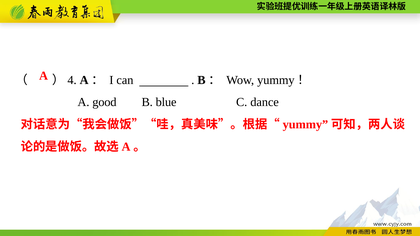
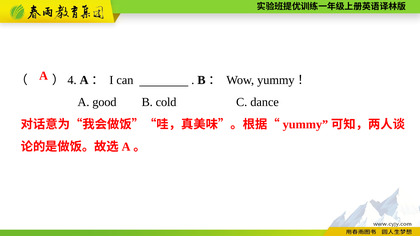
blue: blue -> cold (166, 102)
